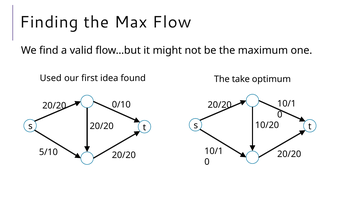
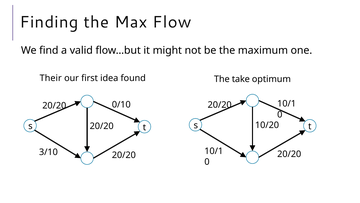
Used: Used -> Their (51, 78)
5/10: 5/10 -> 3/10 (48, 152)
